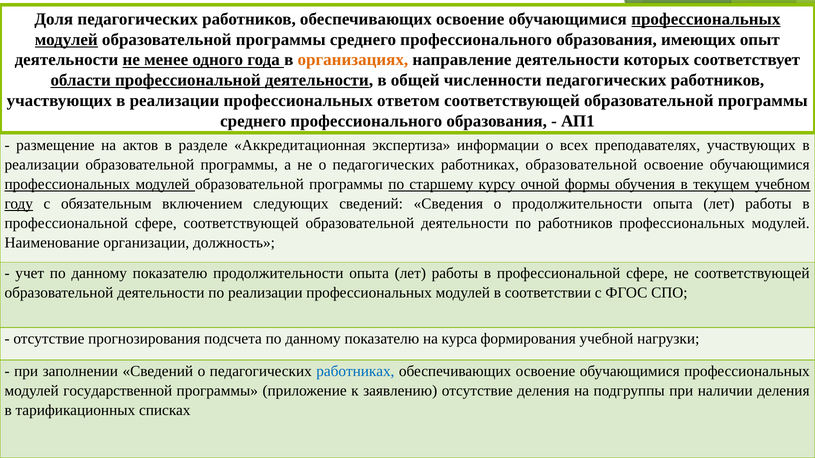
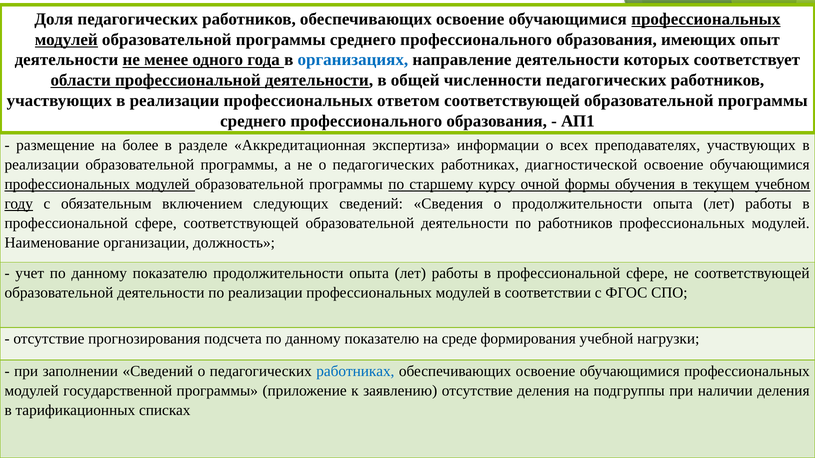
организациях colour: orange -> blue (353, 60)
актов: актов -> более (141, 146)
работниках образовательной: образовательной -> диагностической (581, 165)
курса: курса -> среде (459, 339)
